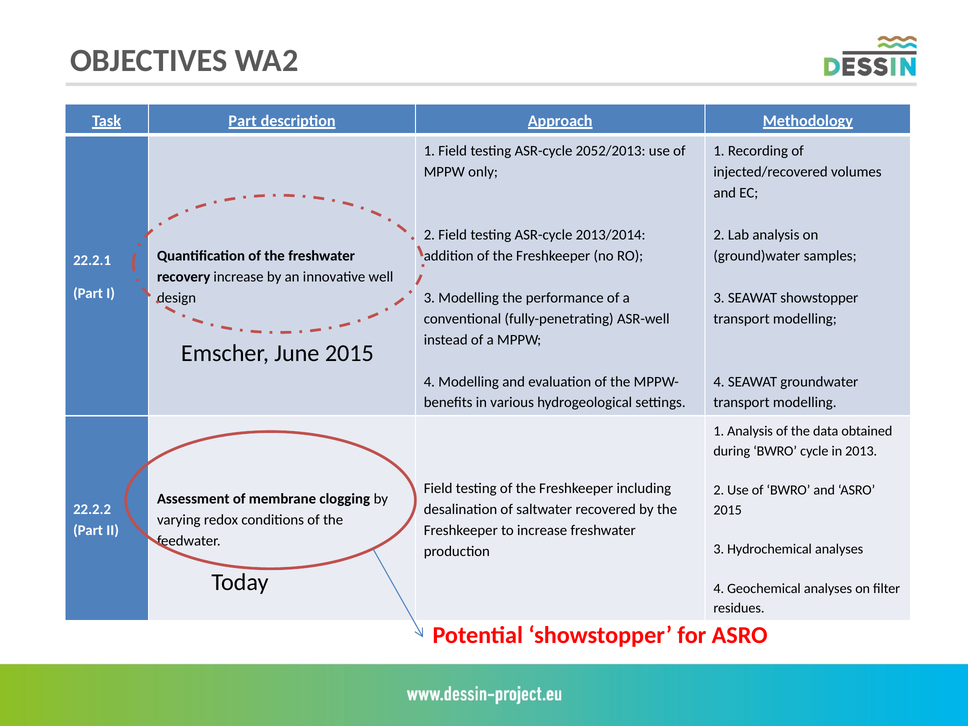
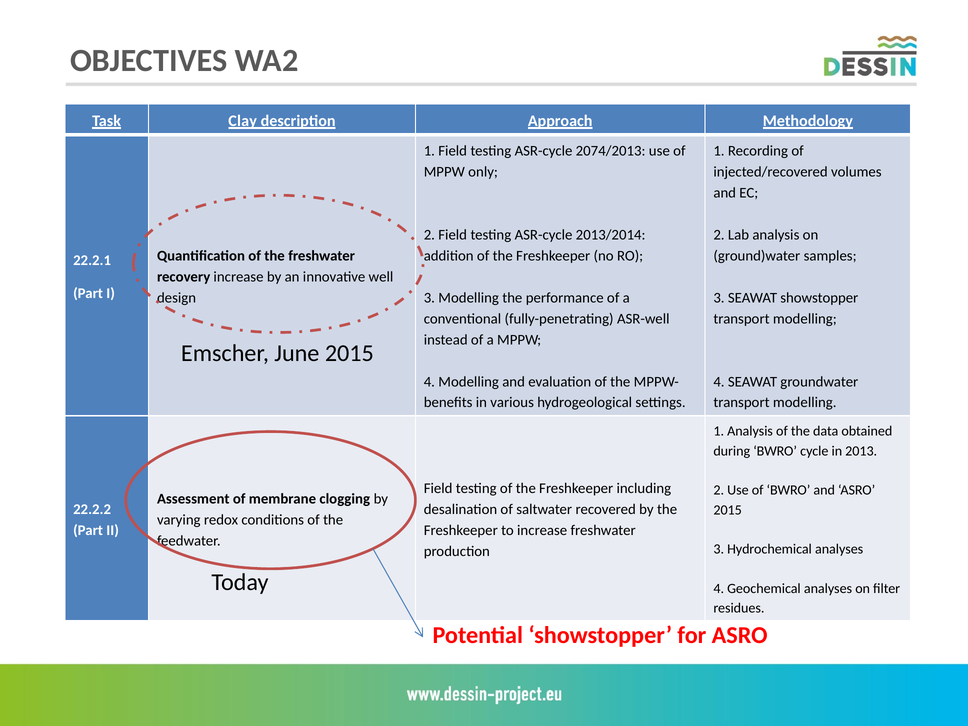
Task Part: Part -> Clay (243, 121)
2052/2013: 2052/2013 -> 2074/2013 (611, 151)
